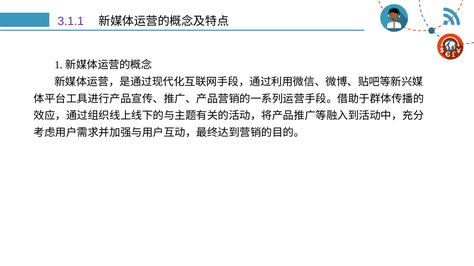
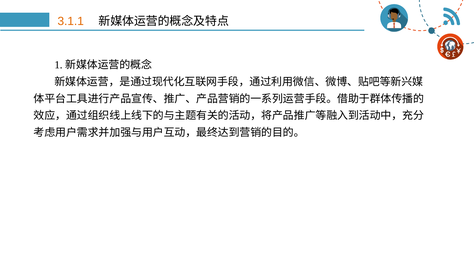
3.1.1 colour: purple -> orange (71, 21)
